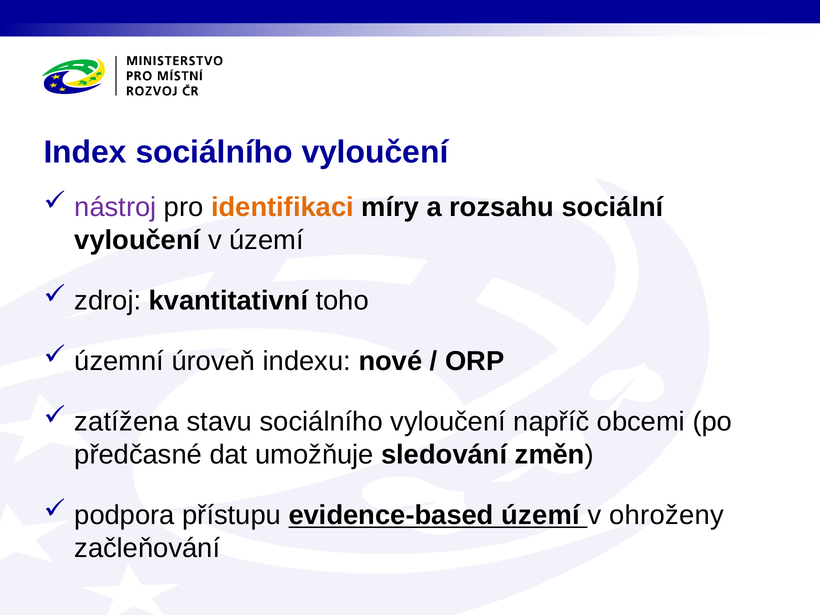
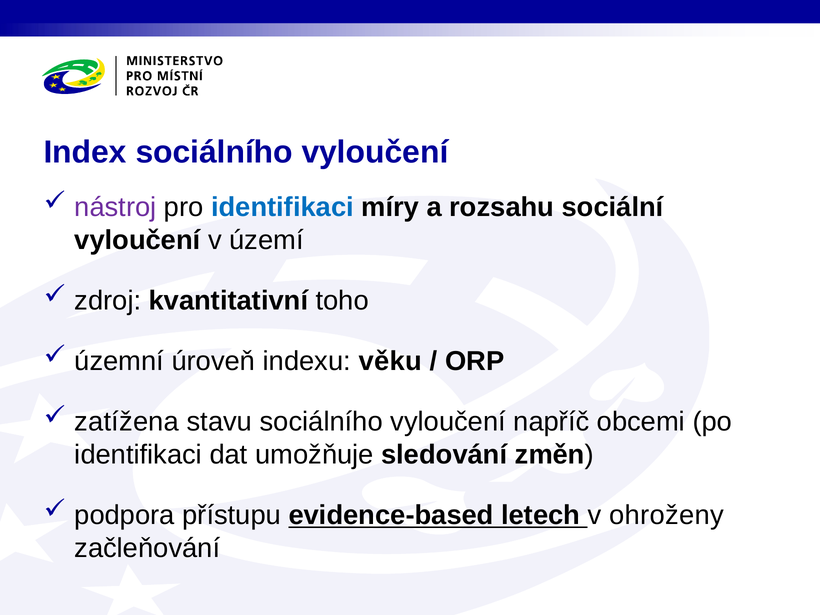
identifikaci colour: orange -> blue (282, 207)
nové: nové -> věku (390, 361)
předčasné: předčasné -> identifikaci (138, 455)
evidence-based území: území -> letech (541, 515)
